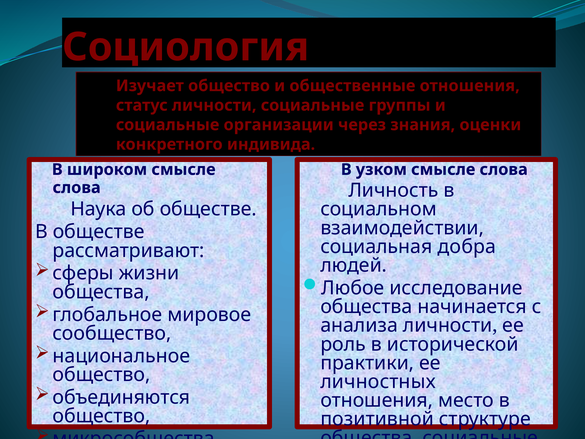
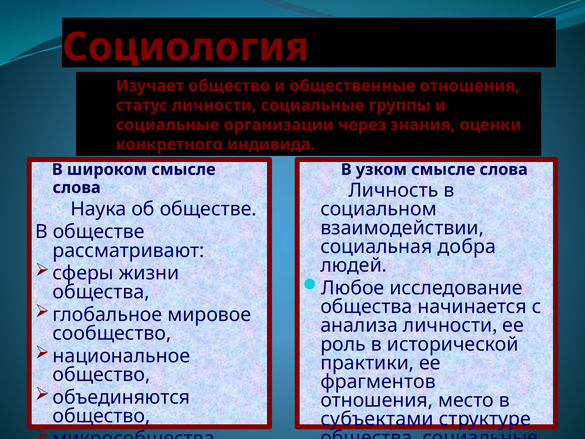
личностных: личностных -> фрагментов (378, 382)
позитивной: позитивной -> субъектами (377, 419)
